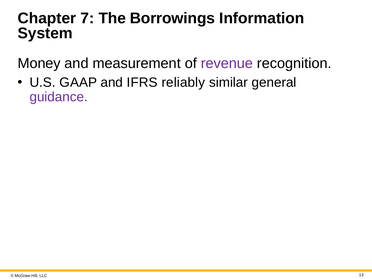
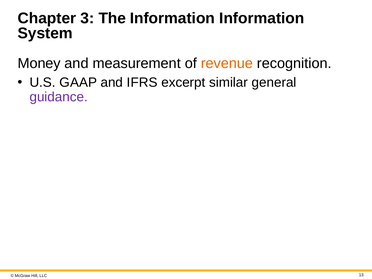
7: 7 -> 3 (87, 18)
The Borrowings: Borrowings -> Information (172, 18)
revenue colour: purple -> orange (227, 63)
reliably: reliably -> excerpt (183, 82)
